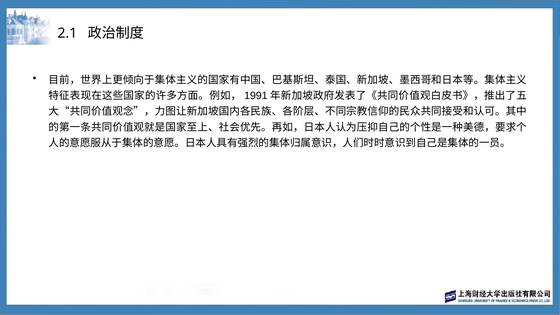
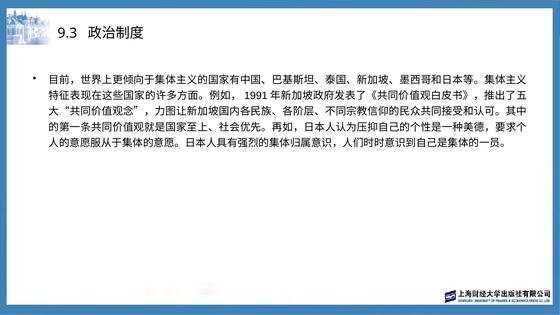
2.1: 2.1 -> 9.3 (67, 33)
